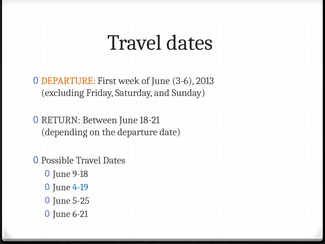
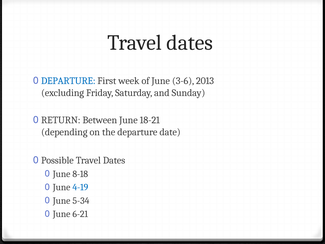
DEPARTURE colour: orange -> blue (68, 81)
9-18: 9-18 -> 8-18 (80, 174)
5-25: 5-25 -> 5-34 (81, 200)
